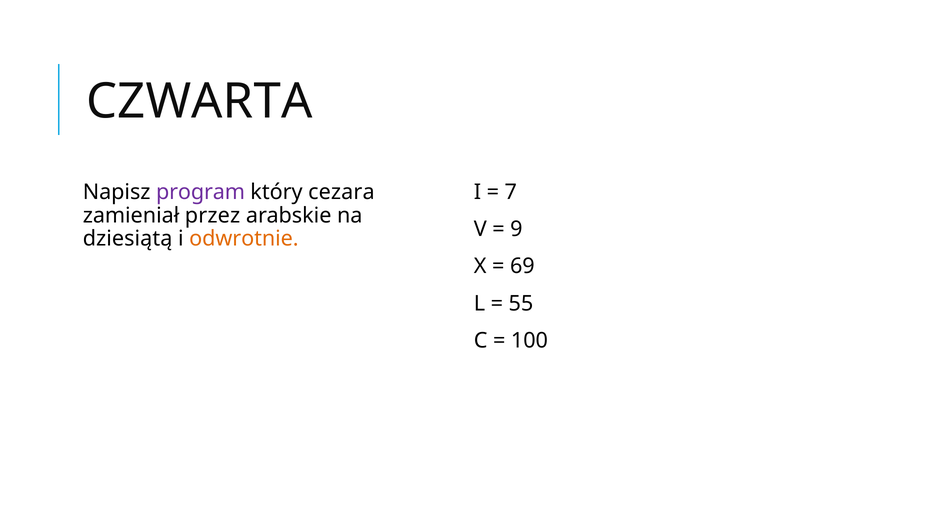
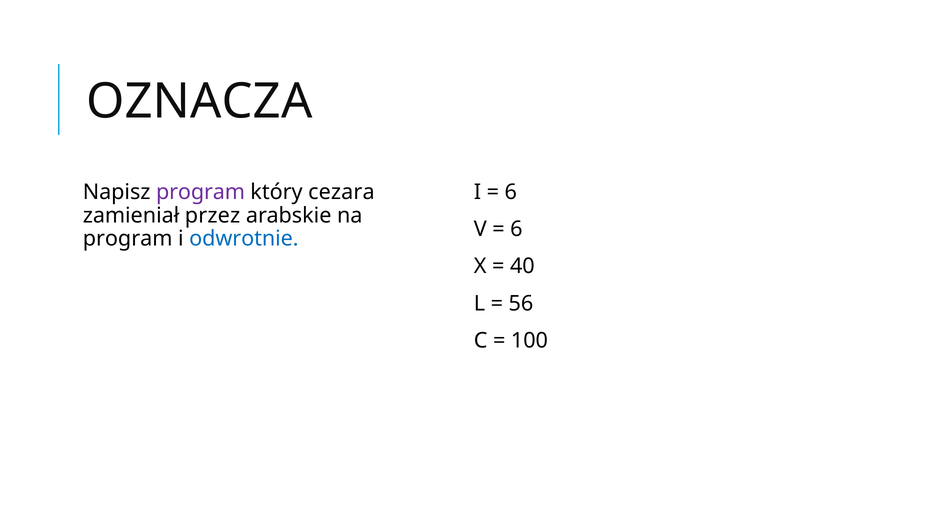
CZWARTA: CZWARTA -> OZNACZA (199, 101)
7: 7 -> 6 (511, 192)
9: 9 -> 6 (516, 229)
dziesiątą: dziesiątą -> program (128, 239)
odwrotnie colour: orange -> blue (244, 239)
69: 69 -> 40 (522, 266)
55: 55 -> 56 (521, 303)
